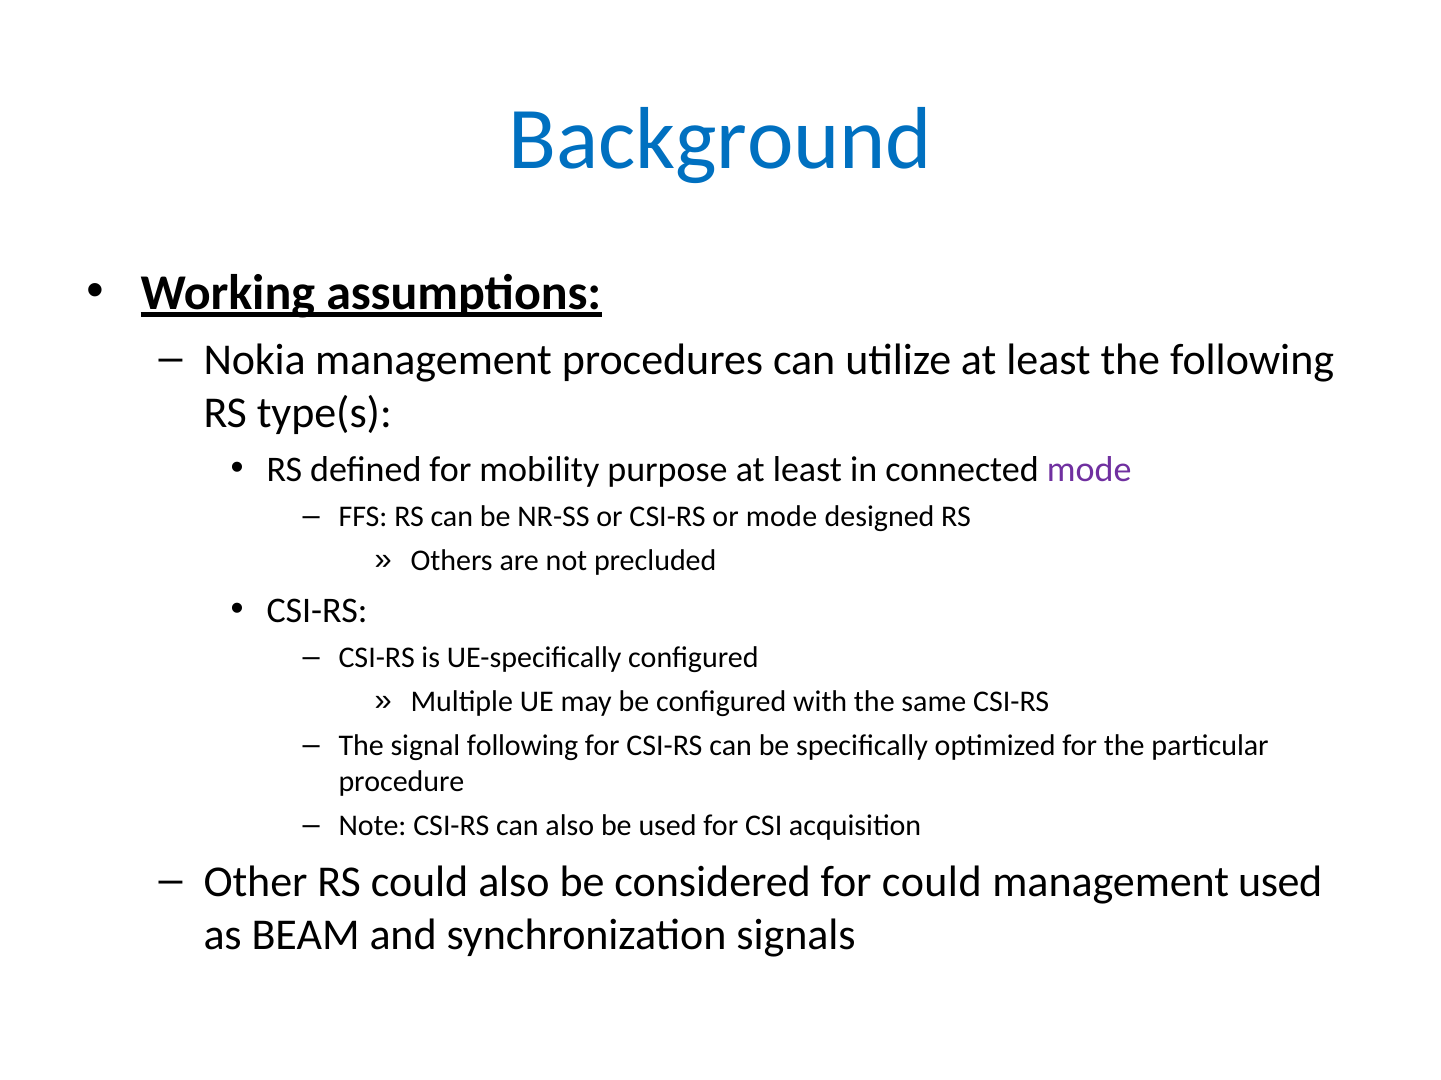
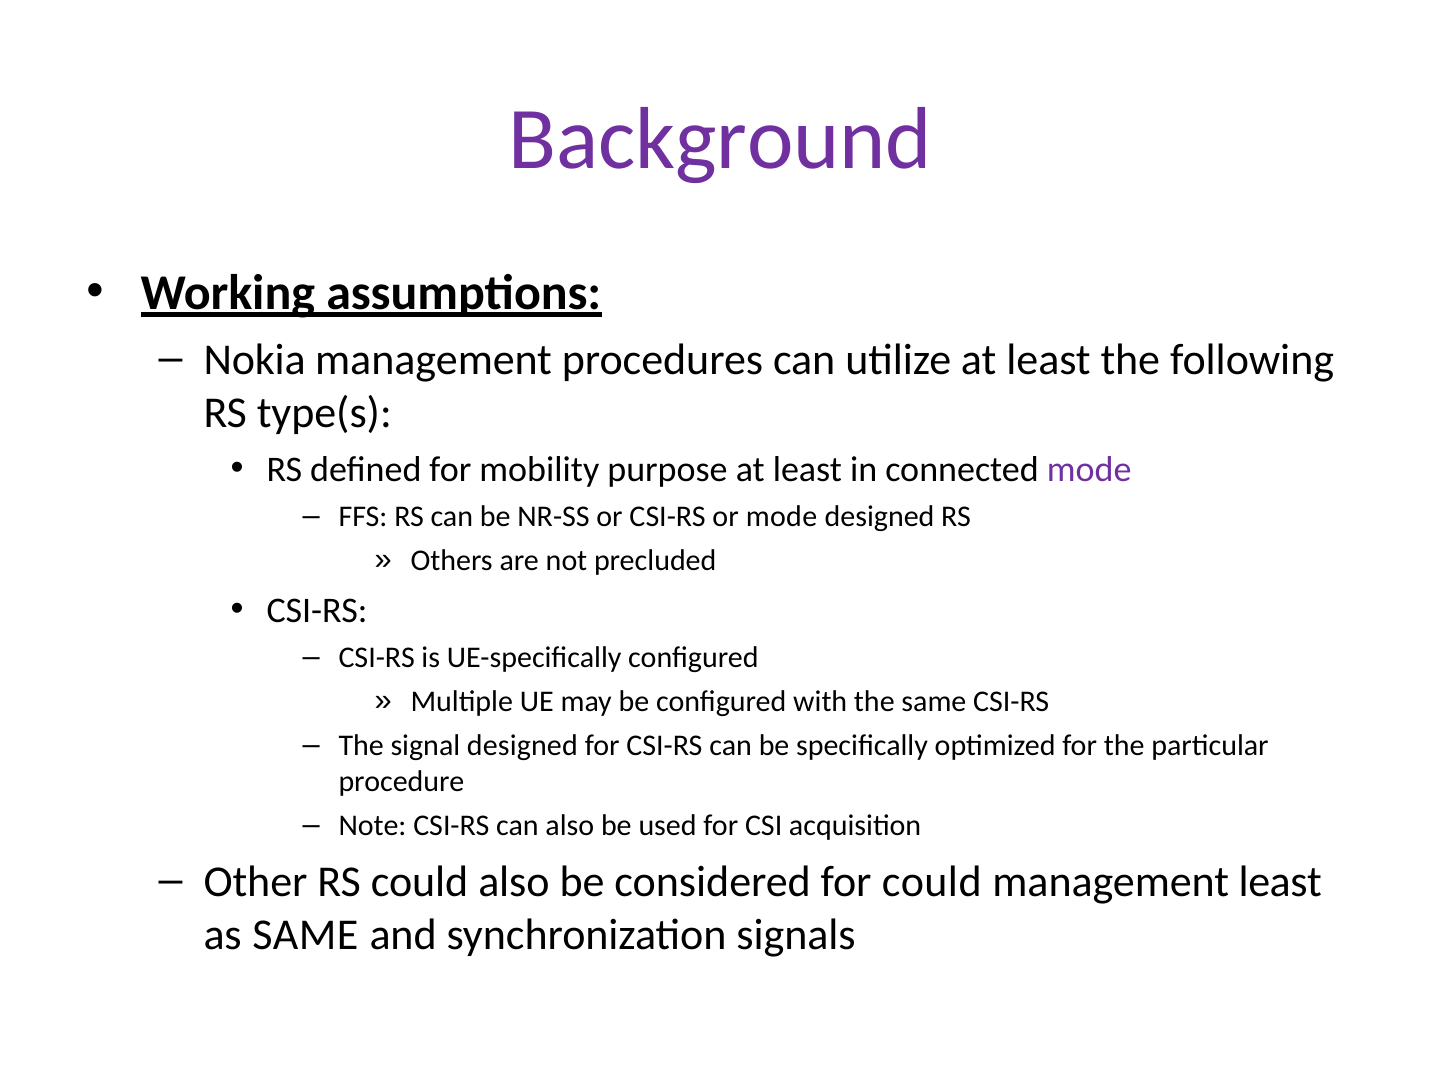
Background colour: blue -> purple (720, 139)
signal following: following -> designed (522, 746)
management used: used -> least (1280, 883)
as BEAM: BEAM -> SAME (305, 936)
